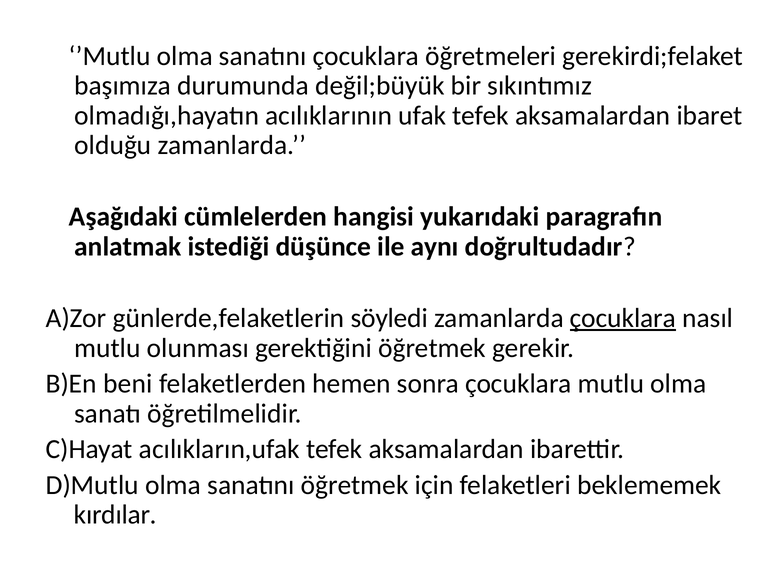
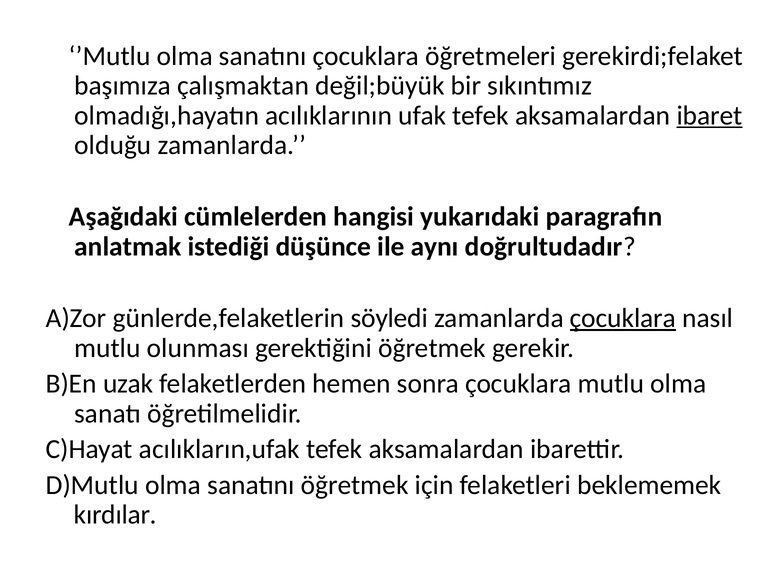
durumunda: durumunda -> çalışmaktan (243, 86)
ibaret underline: none -> present (710, 115)
beni: beni -> uzak (128, 383)
